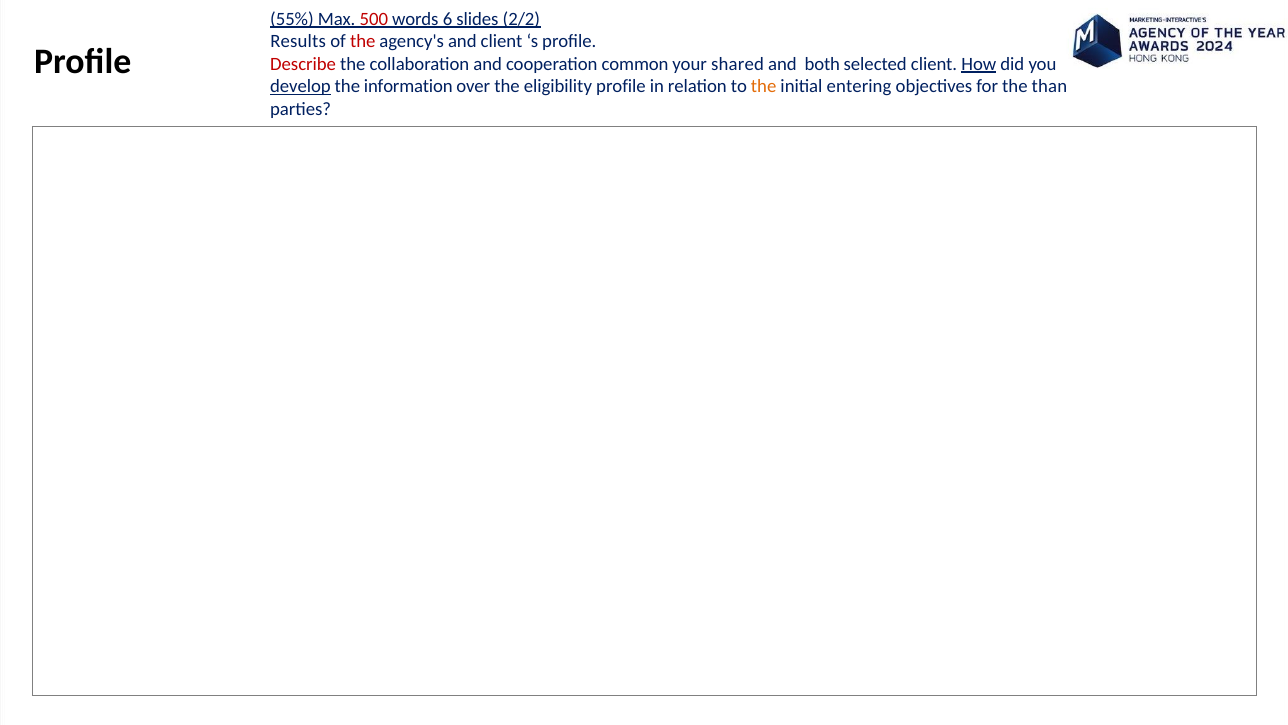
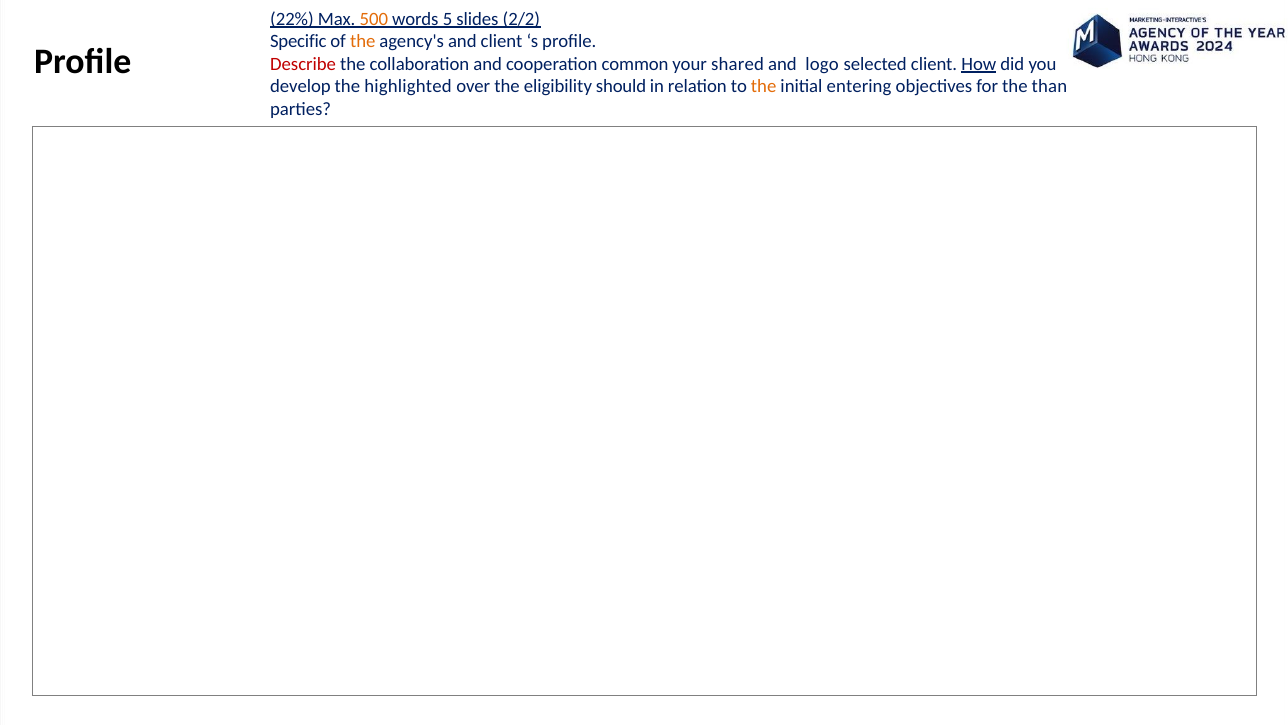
55%: 55% -> 22% (292, 19)
500 colour: red -> orange (374, 19)
6: 6 -> 5 (448, 19)
Results: Results -> Specific (298, 41)
the colour: red -> orange (363, 41)
both: both -> logo (822, 64)
develop underline: present -> none (300, 86)
information: information -> highlighted (408, 86)
eligibility profile: profile -> should (621, 86)
